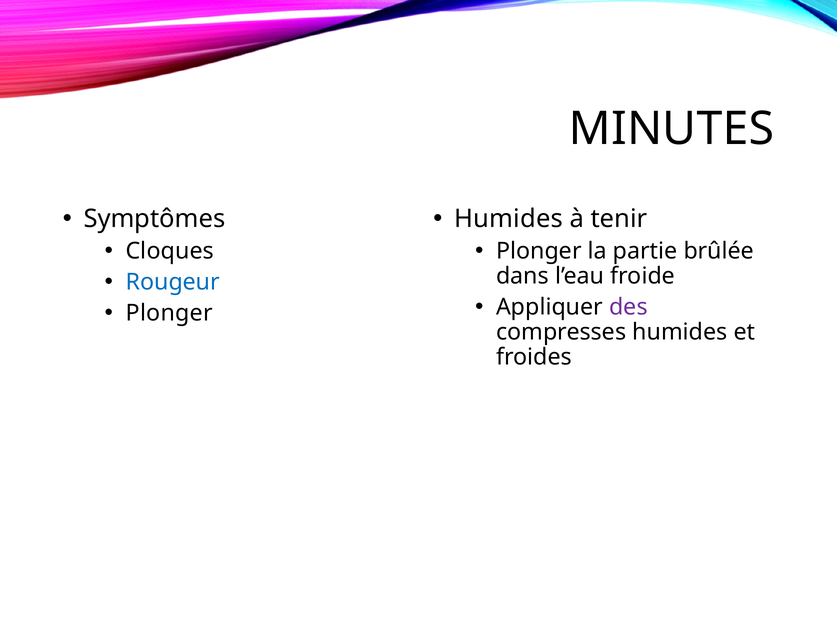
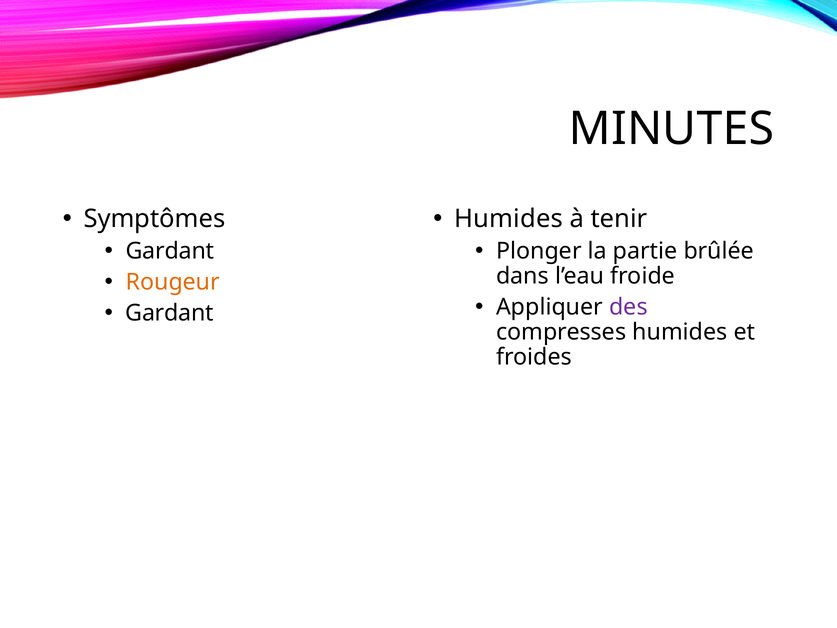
Cloques: Cloques -> Gardant (170, 251)
Rougeur colour: blue -> orange (173, 282)
Plonger: Plonger -> Gardant (170, 313)
